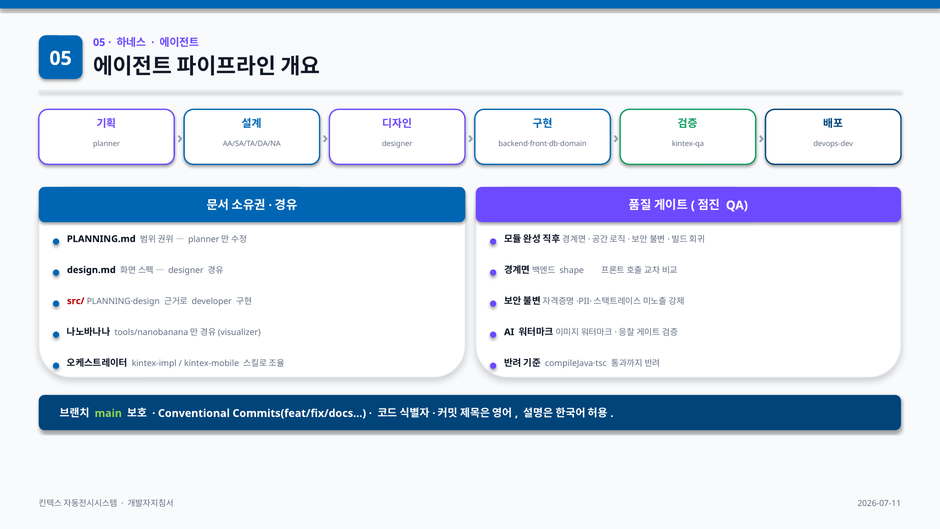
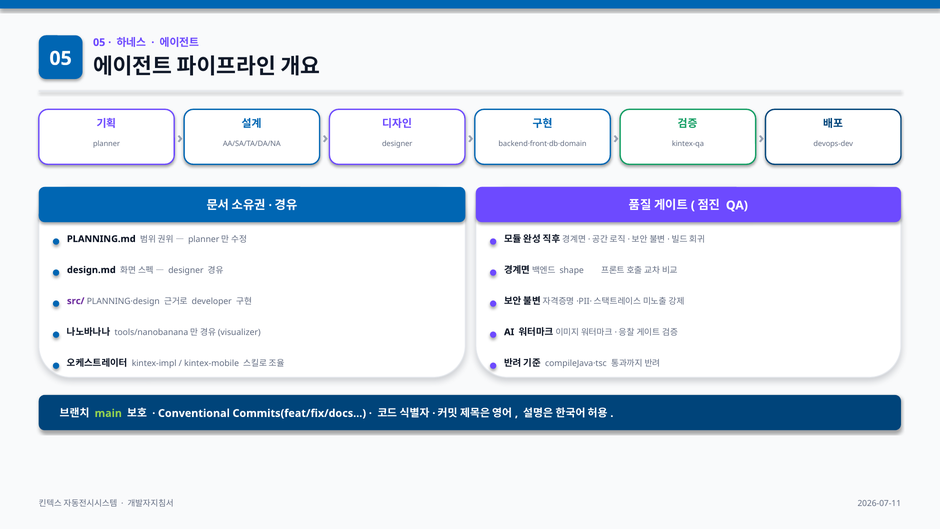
src/ colour: red -> purple (76, 301)
